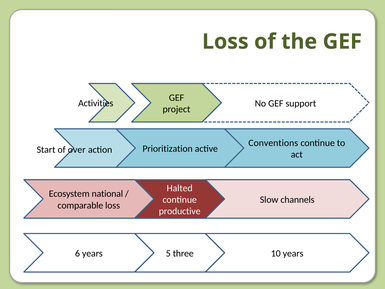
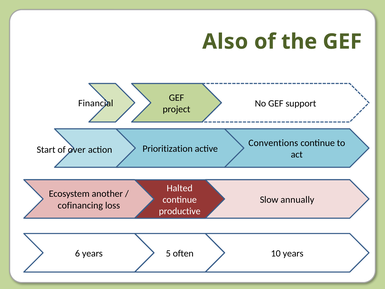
Loss: Loss -> Also (225, 42)
Activities: Activities -> Financial (96, 103)
national: national -> another (107, 194)
channels: channels -> annually (297, 199)
comparable: comparable -> cofinancing (80, 205)
three: three -> often (183, 253)
